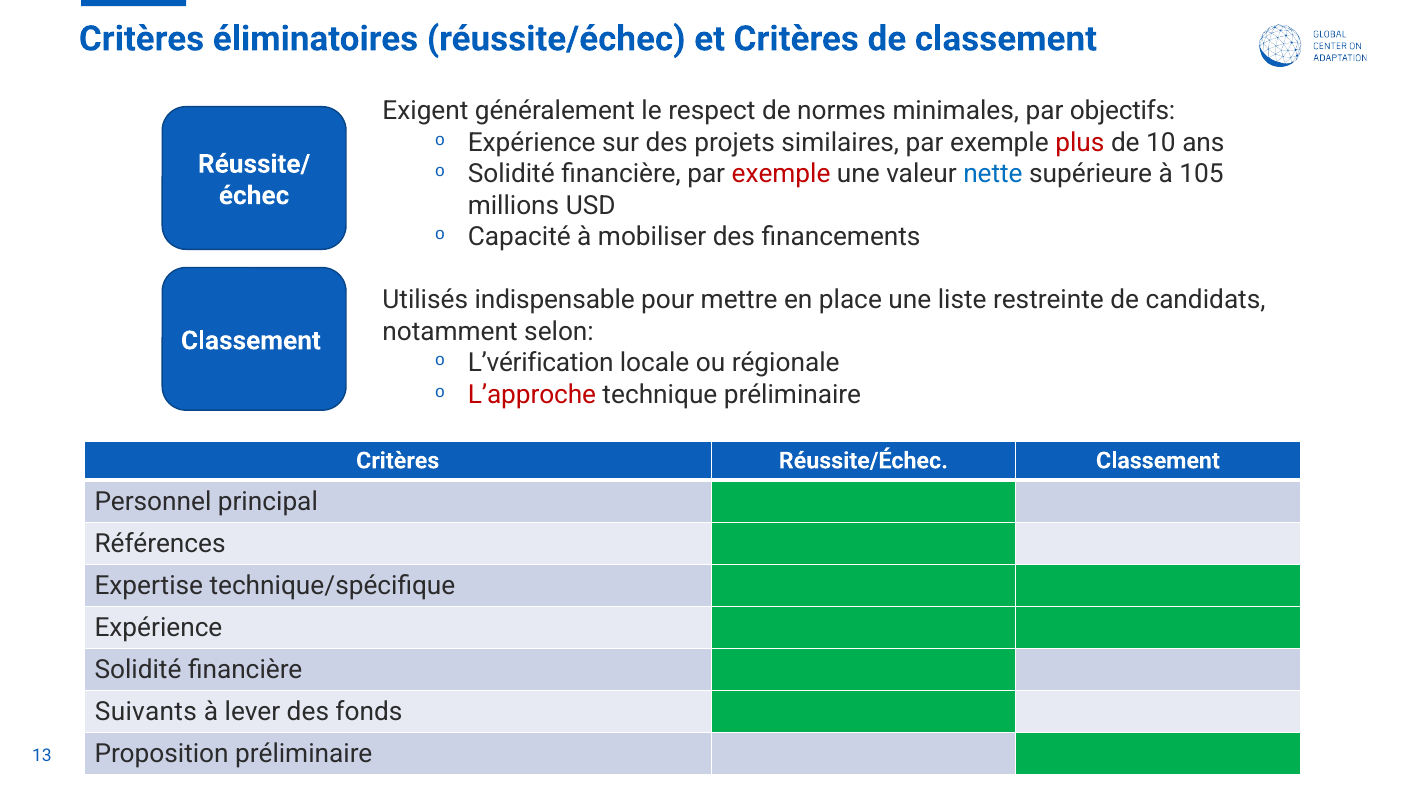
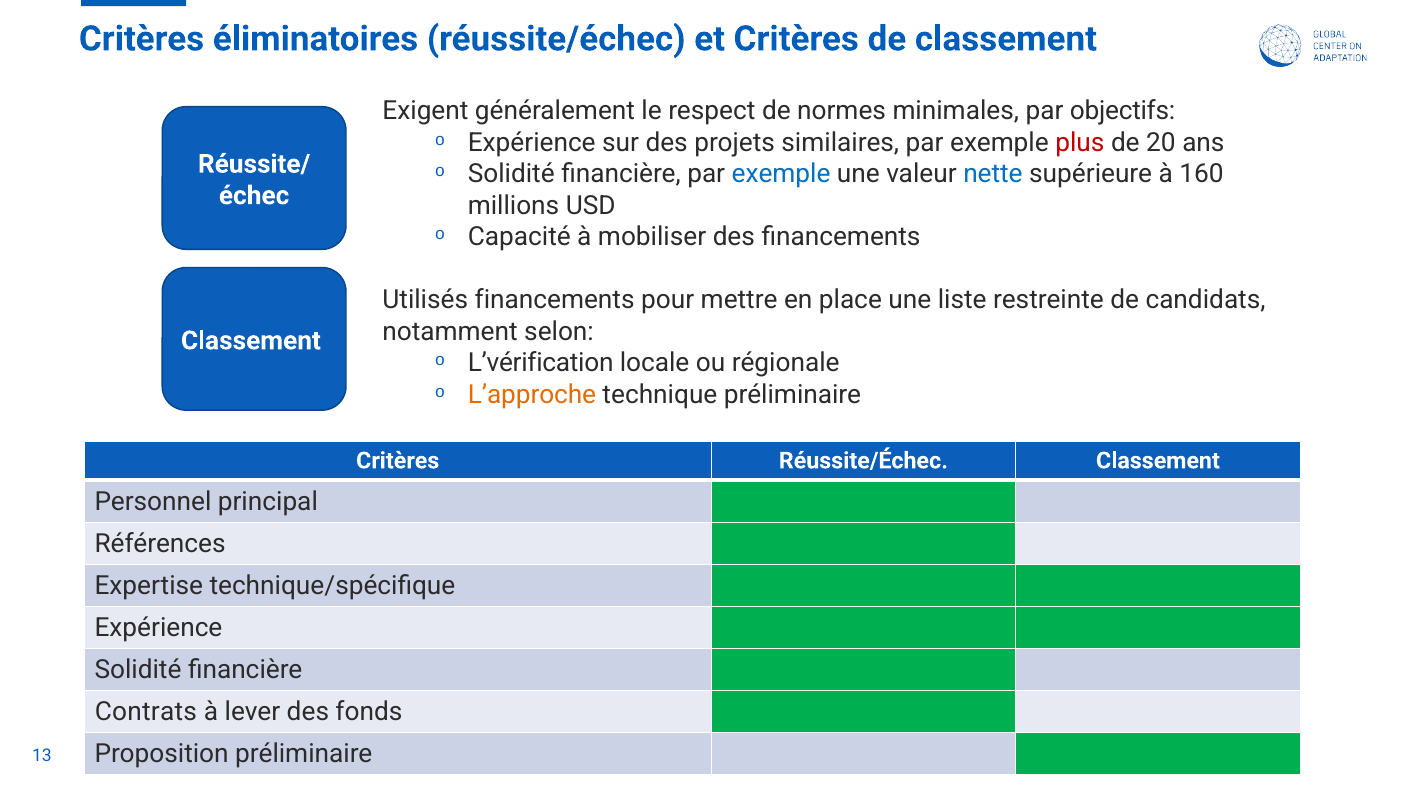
10: 10 -> 20 (1161, 143)
exemple colour: red -> blue (781, 174)
105: 105 -> 160 (1201, 174)
Utilisés indispensable: indispensable -> financements (555, 300)
L’approche colour: red -> orange (532, 395)
Suivants: Suivants -> Contrats (146, 712)
